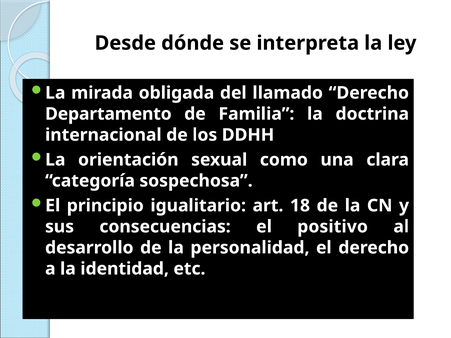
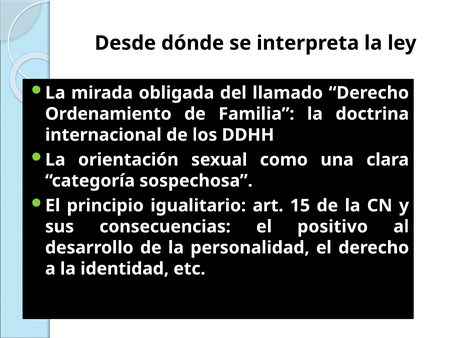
Departamento: Departamento -> Ordenamiento (108, 114)
18: 18 -> 15 (300, 206)
